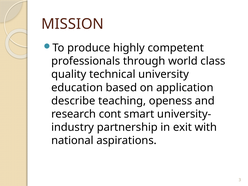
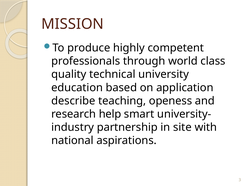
cont: cont -> help (110, 114)
exit: exit -> site (182, 127)
